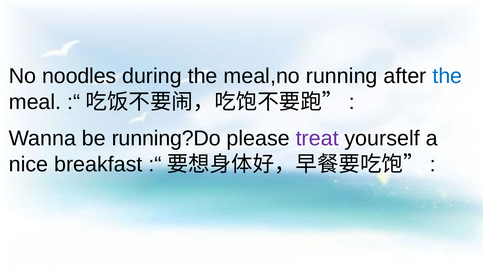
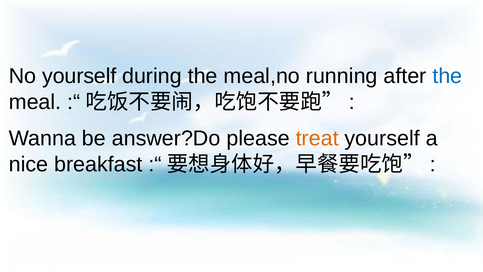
No noodles: noodles -> yourself (79, 76)
running?Do: running?Do -> answer?Do (166, 138)
treat colour: purple -> orange (317, 138)
